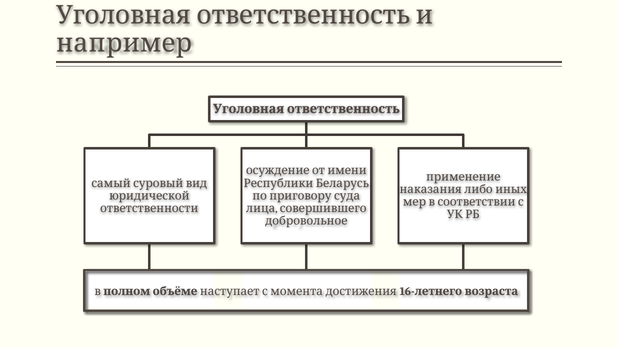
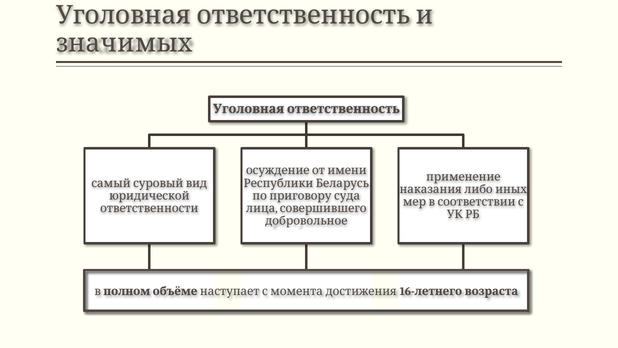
например: например -> значимых (124, 43)
